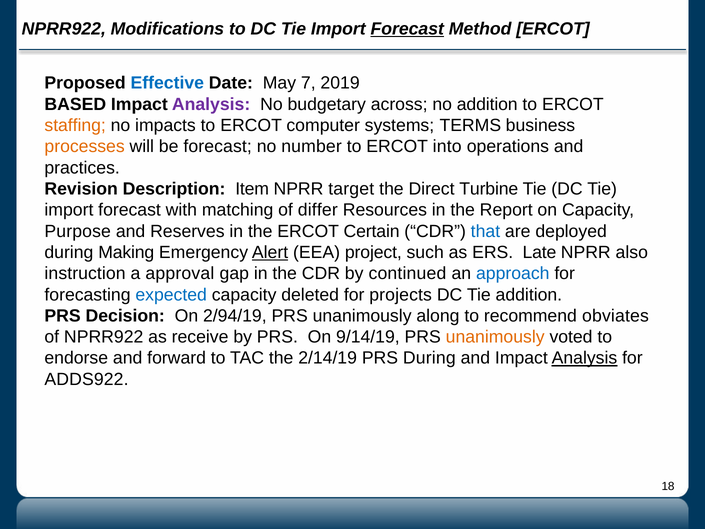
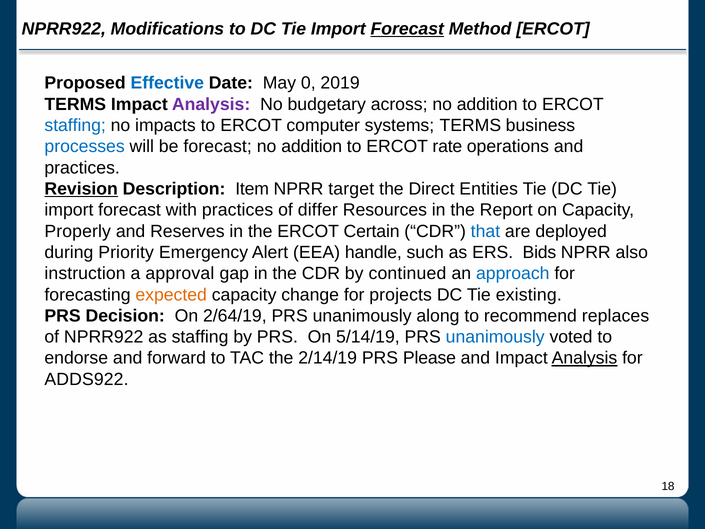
7: 7 -> 0 (308, 83)
BASED: BASED -> TERMS (75, 104)
staffing colour: orange -> blue (75, 125)
processes colour: orange -> blue (85, 147)
number: number -> addition (312, 147)
into: into -> rate (447, 147)
Revision underline: none -> present (81, 189)
Turbine: Turbine -> Entities (489, 189)
with matching: matching -> practices (238, 210)
Purpose: Purpose -> Properly (78, 231)
Making: Making -> Priority (126, 252)
Alert underline: present -> none (270, 252)
project: project -> handle (373, 252)
Late: Late -> Bids (539, 252)
expected colour: blue -> orange (171, 295)
deleted: deleted -> change (310, 295)
Tie addition: addition -> existing (529, 295)
2/94/19: 2/94/19 -> 2/64/19 (235, 316)
obviates: obviates -> replaces (616, 316)
as receive: receive -> staffing (200, 337)
9/14/19: 9/14/19 -> 5/14/19 (368, 337)
unanimously colour: orange -> blue (495, 337)
PRS During: During -> Please (430, 358)
